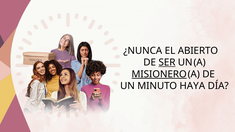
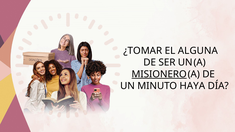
¿NUNCA: ¿NUNCA -> ¿TOMAR (143, 51)
ABIERTO: ABIERTO -> ALGUNA (198, 51)
SER underline: present -> none (167, 62)
